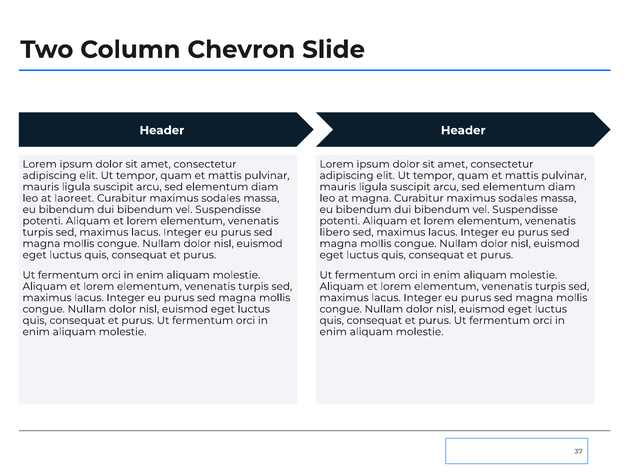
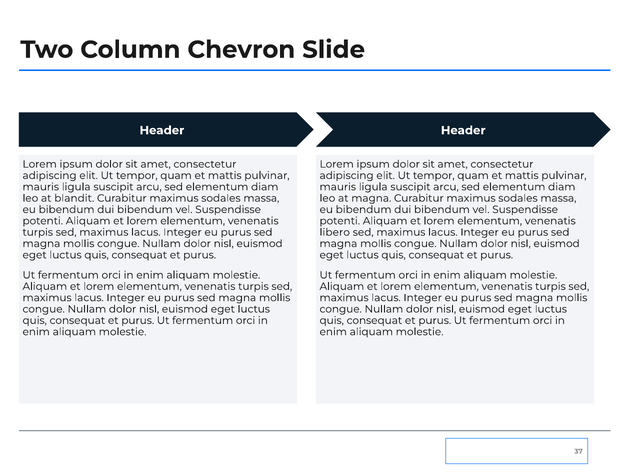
laoreet: laoreet -> blandit (74, 198)
